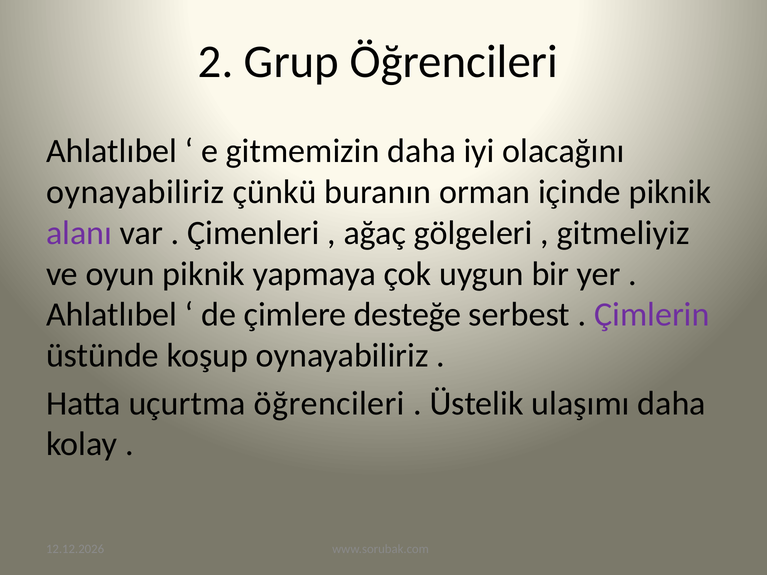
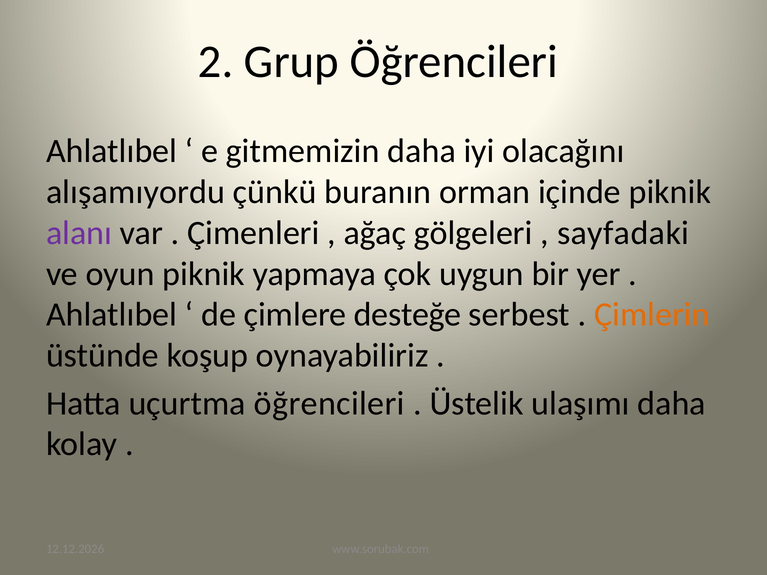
oynayabiliriz: oynayabiliriz -> alışamıyordu (136, 192)
gitmeliyiz: gitmeliyiz -> sayfadaki (623, 233)
Çimlerin colour: purple -> orange (652, 315)
